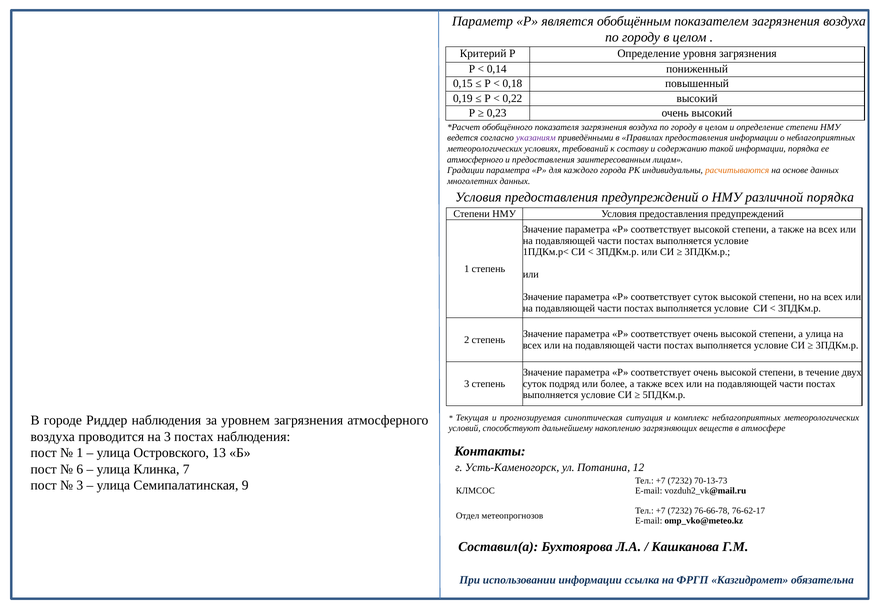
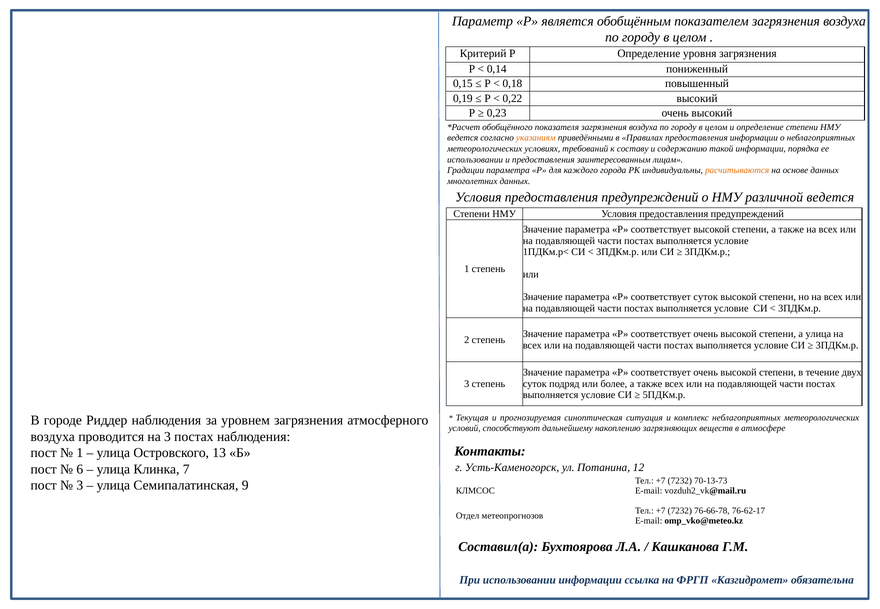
указаниям colour: purple -> orange (536, 138)
атмосферного: атмосферного -> использовании (475, 160)
различной порядка: порядка -> ведется (830, 197)
